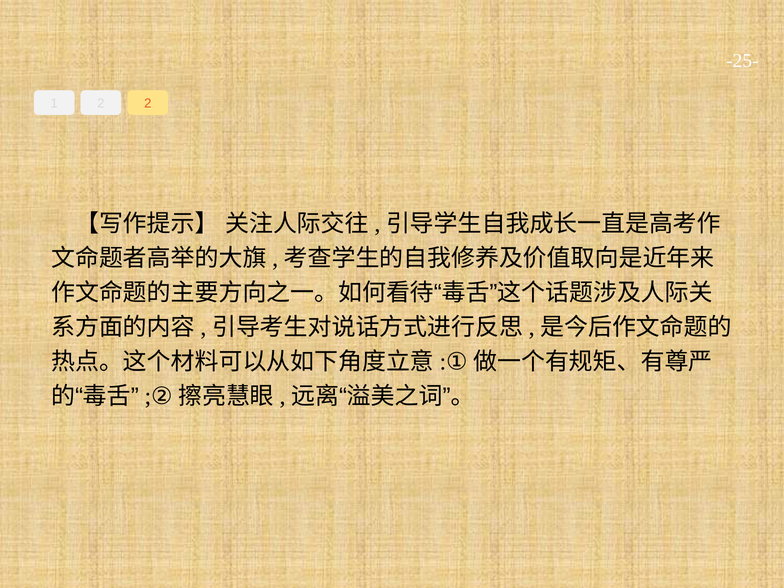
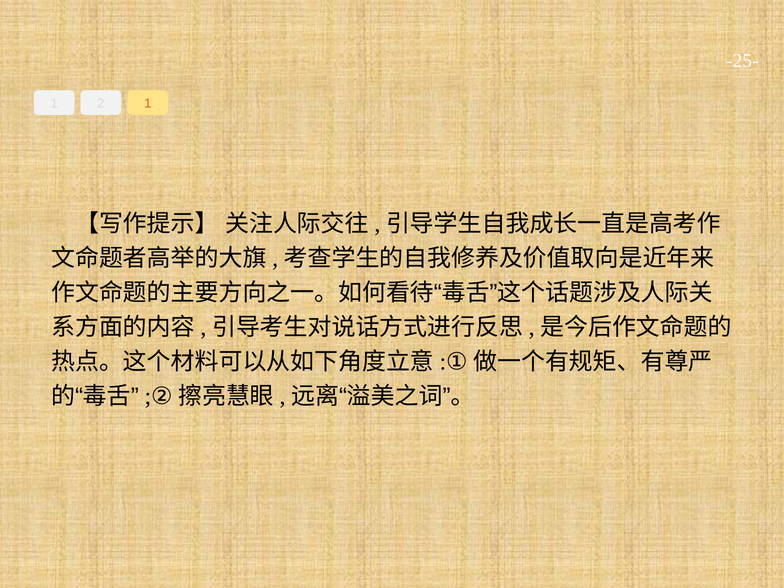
2 2: 2 -> 1 (148, 104)
